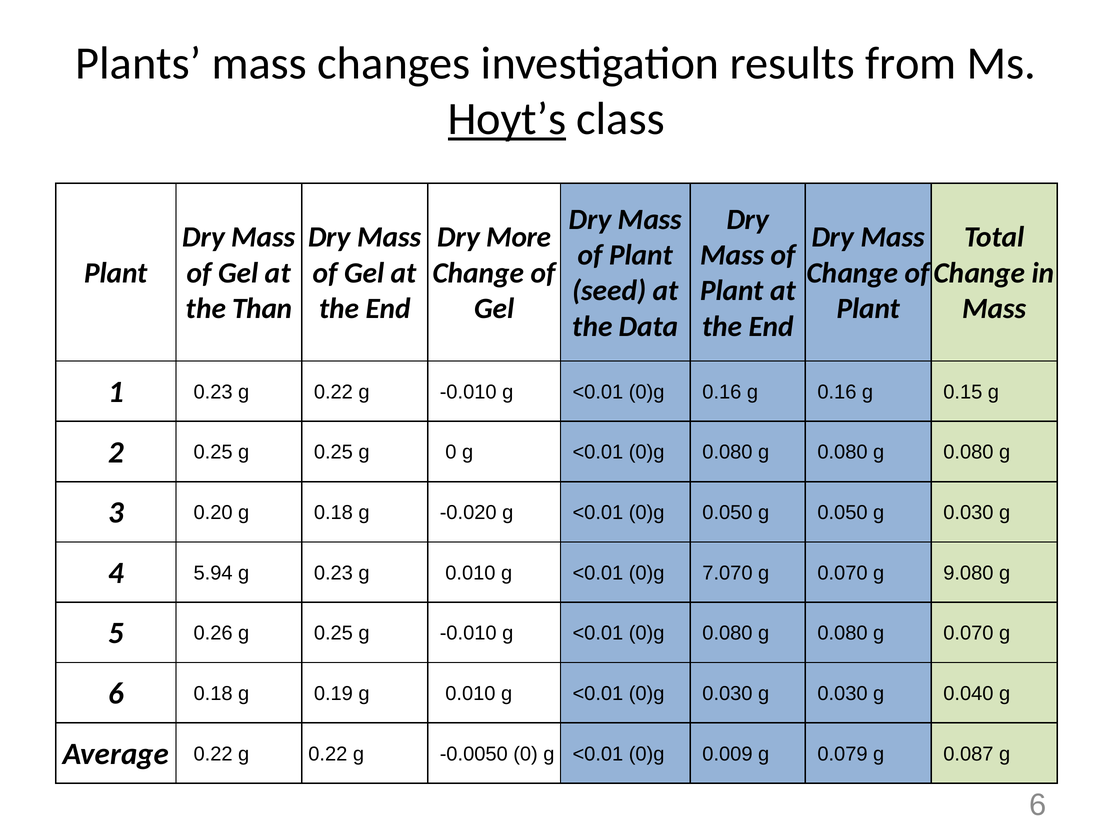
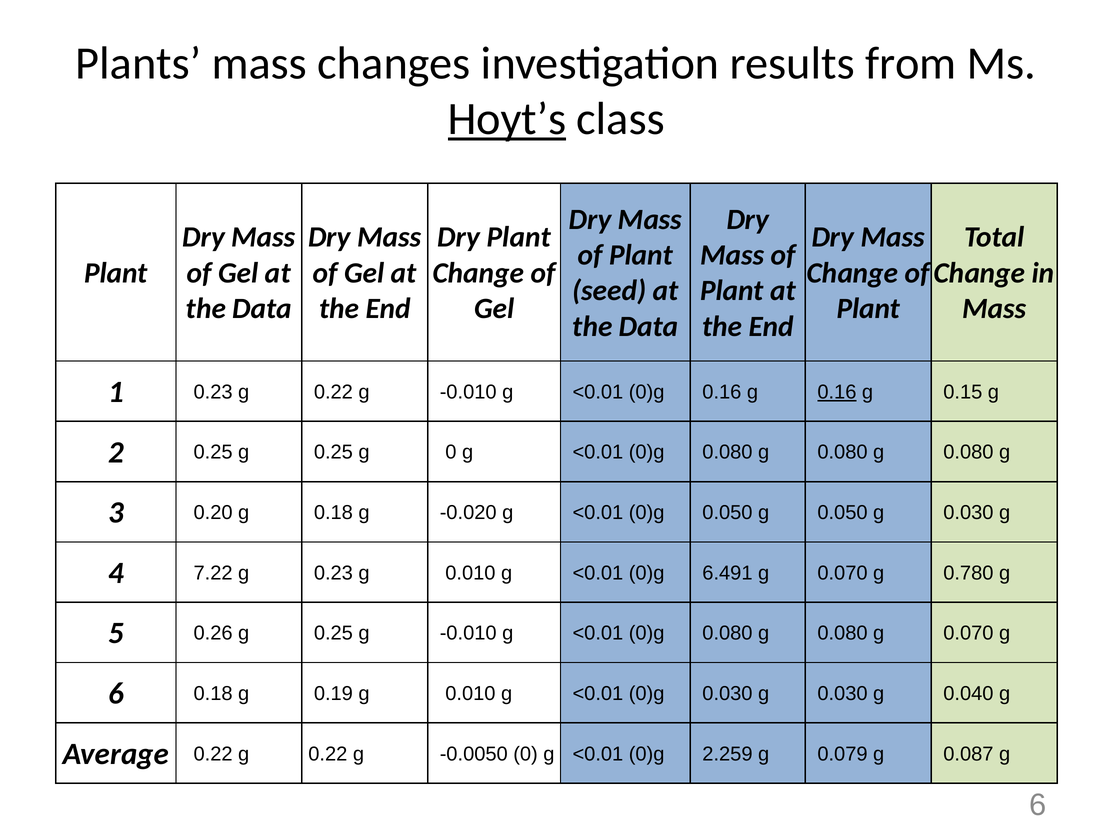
Dry More: More -> Plant (519, 237)
Than: Than -> Data (262, 308)
0.16 underline: none -> present (837, 392)
5.94: 5.94 -> 7.22 (213, 573)
7.070: 7.070 -> 6.491 (727, 573)
9.080: 9.080 -> 0.780 (968, 573)
0.009: 0.009 -> 2.259 (727, 754)
